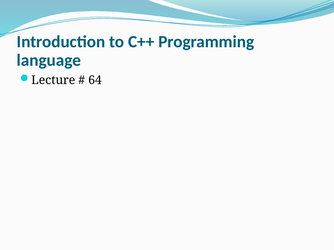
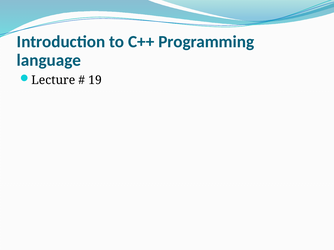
64: 64 -> 19 (95, 80)
